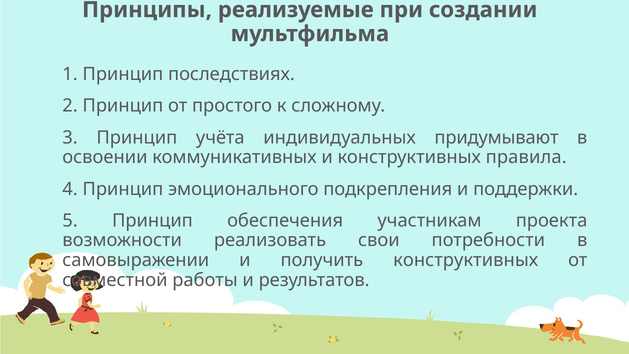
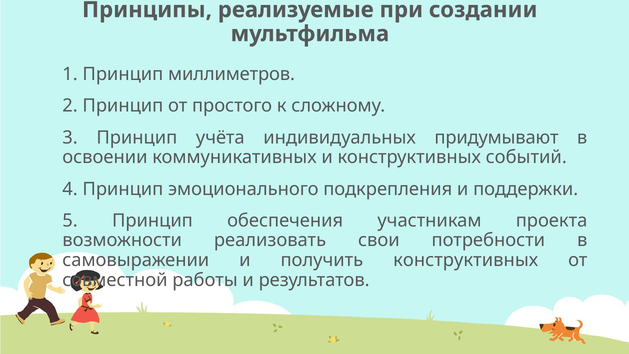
последствиях: последствиях -> миллиметров (232, 74)
правила: правила -> событий (526, 157)
